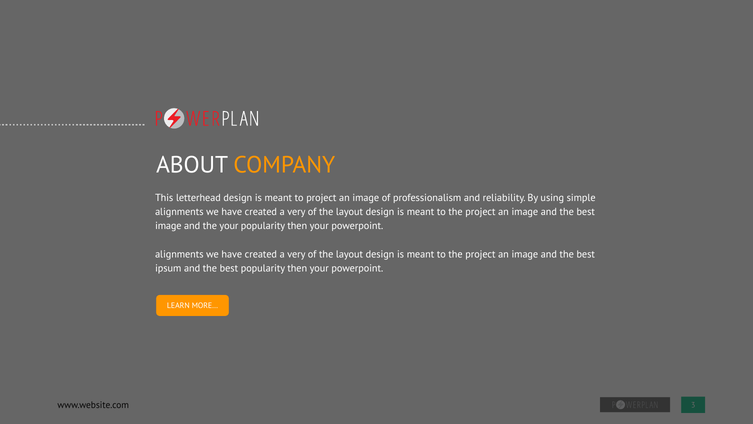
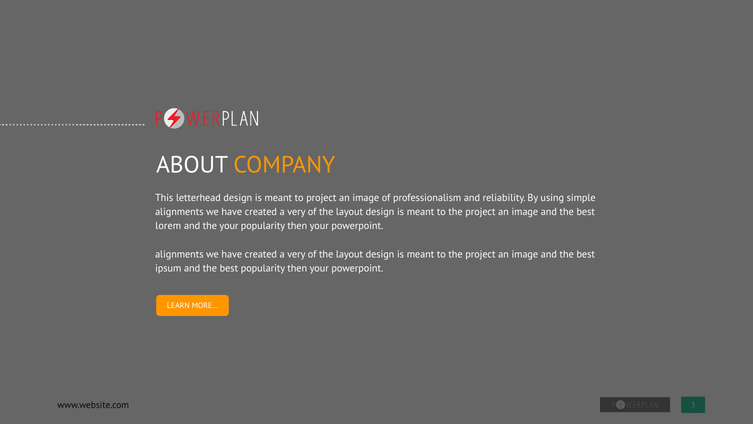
image: image -> lorem (168, 226)
